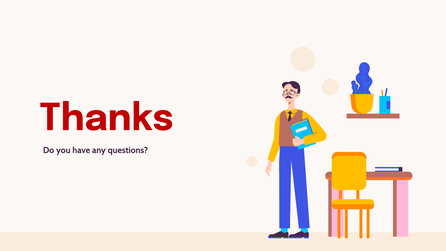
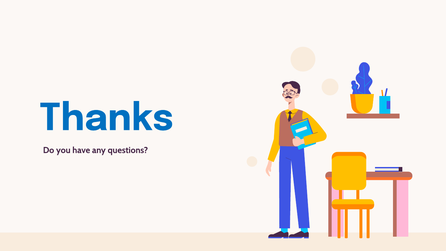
Thanks colour: red -> blue (106, 118)
